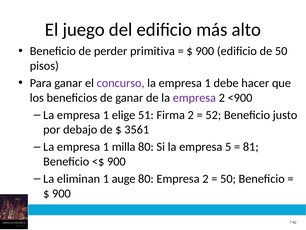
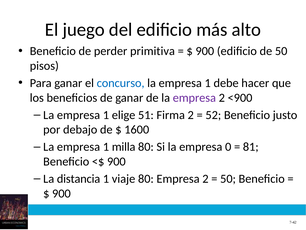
concurso colour: purple -> blue (121, 83)
3561: 3561 -> 1600 (137, 129)
5: 5 -> 0 (228, 147)
eliminan: eliminan -> distancia (79, 178)
auge: auge -> viaje (124, 178)
